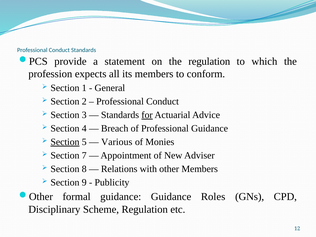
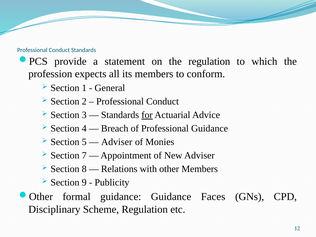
Section underline: present -> none (65, 142)
Various: Various -> Adviser (117, 142)
Roles: Roles -> Faces (213, 197)
